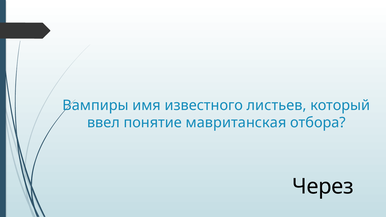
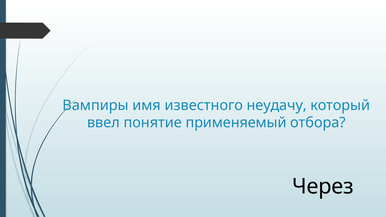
листьев: листьев -> неудачу (277, 105)
мавританская: мавританская -> применяемый (236, 123)
